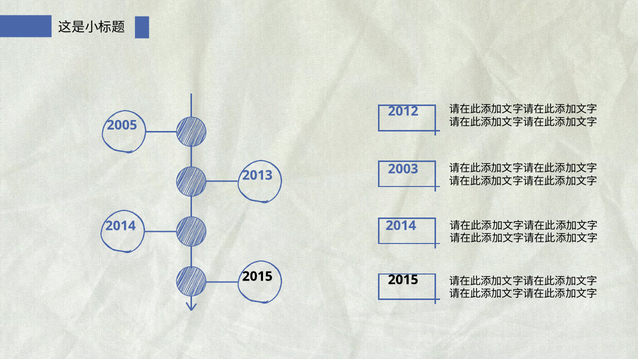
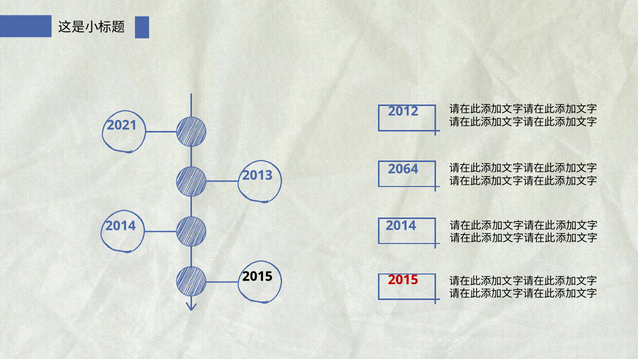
2005: 2005 -> 2021 (122, 125)
2003: 2003 -> 2064 (403, 169)
2015 colour: black -> red (403, 280)
